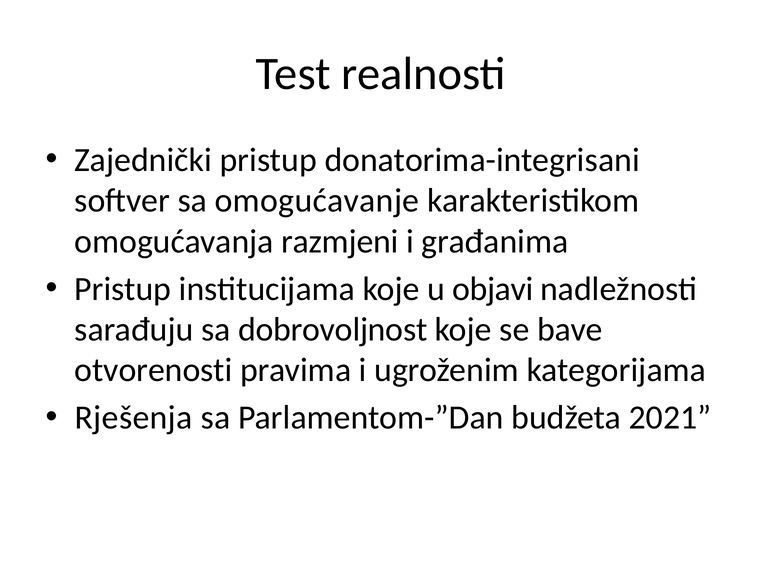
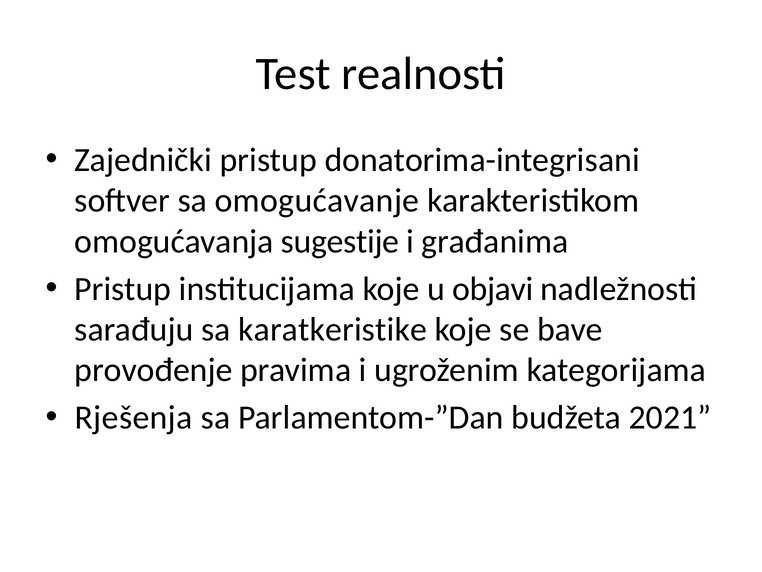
razmjeni: razmjeni -> sugestije (340, 241)
dobrovoljnost: dobrovoljnost -> karatkeristike (333, 329)
otvorenosti: otvorenosti -> provođenje (153, 370)
